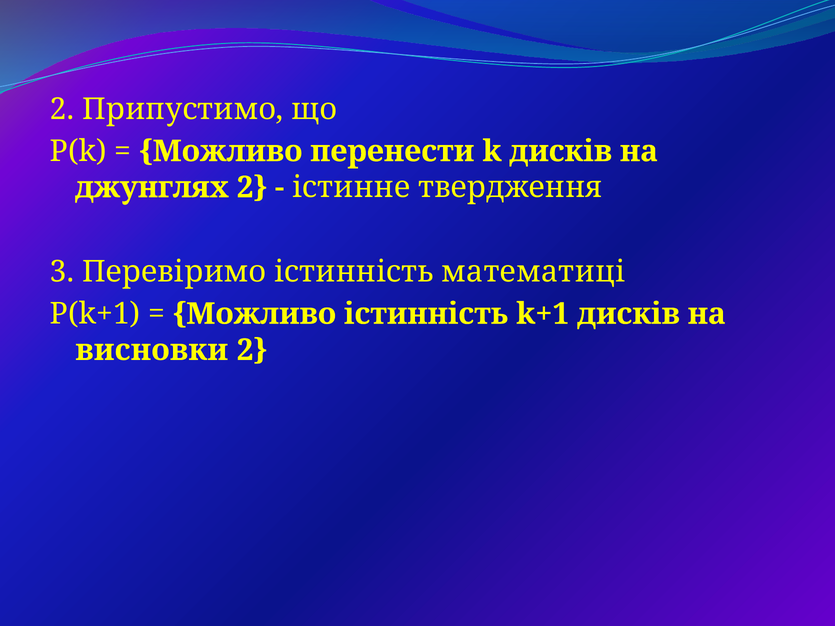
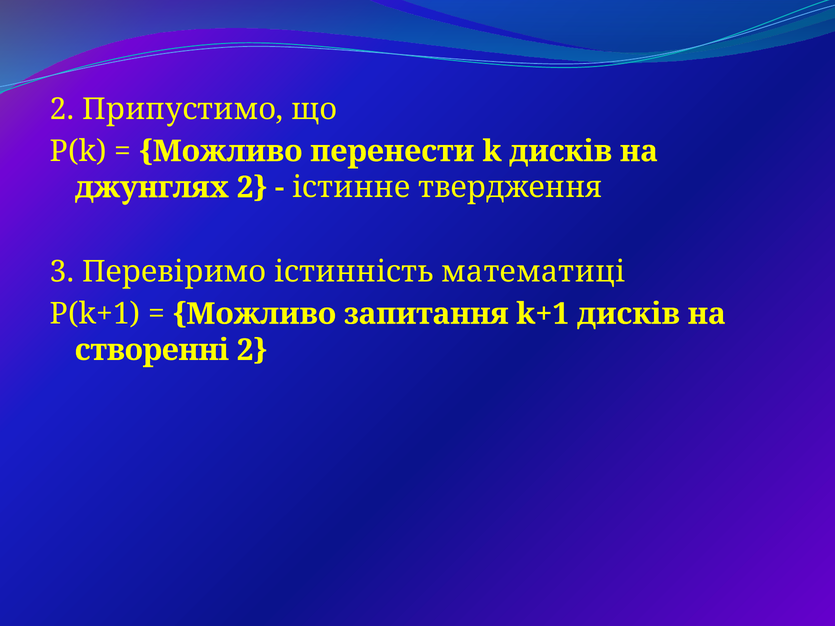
Можливо істинність: істинність -> запитання (426, 314)
висновки: висновки -> створенні (152, 350)
